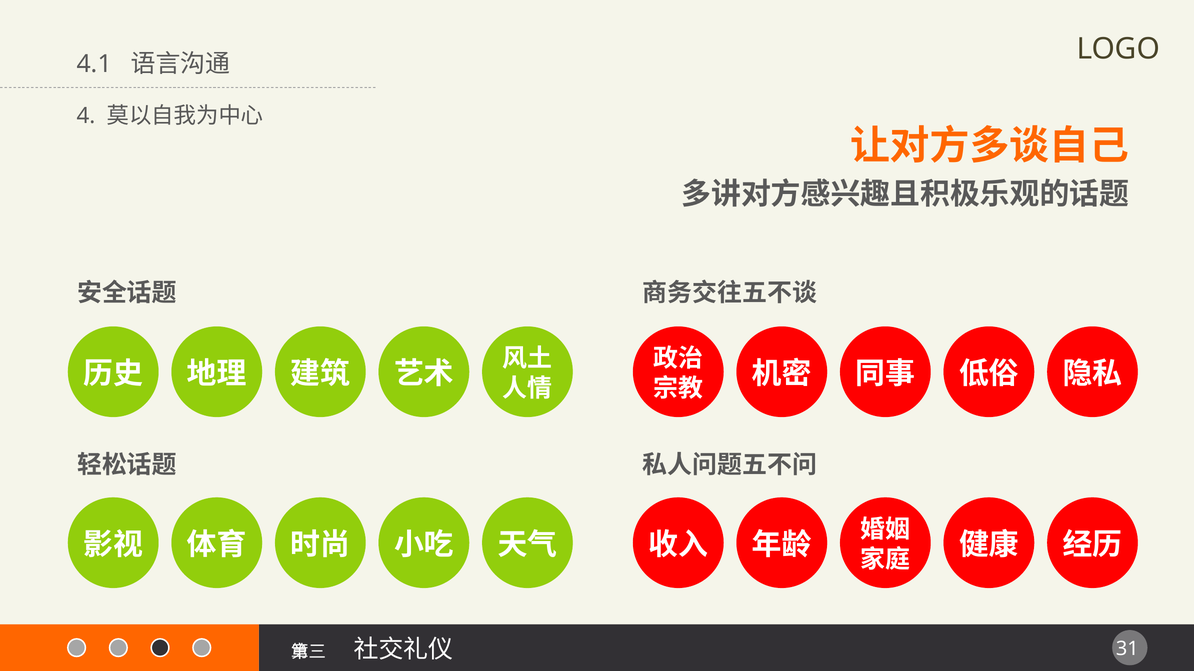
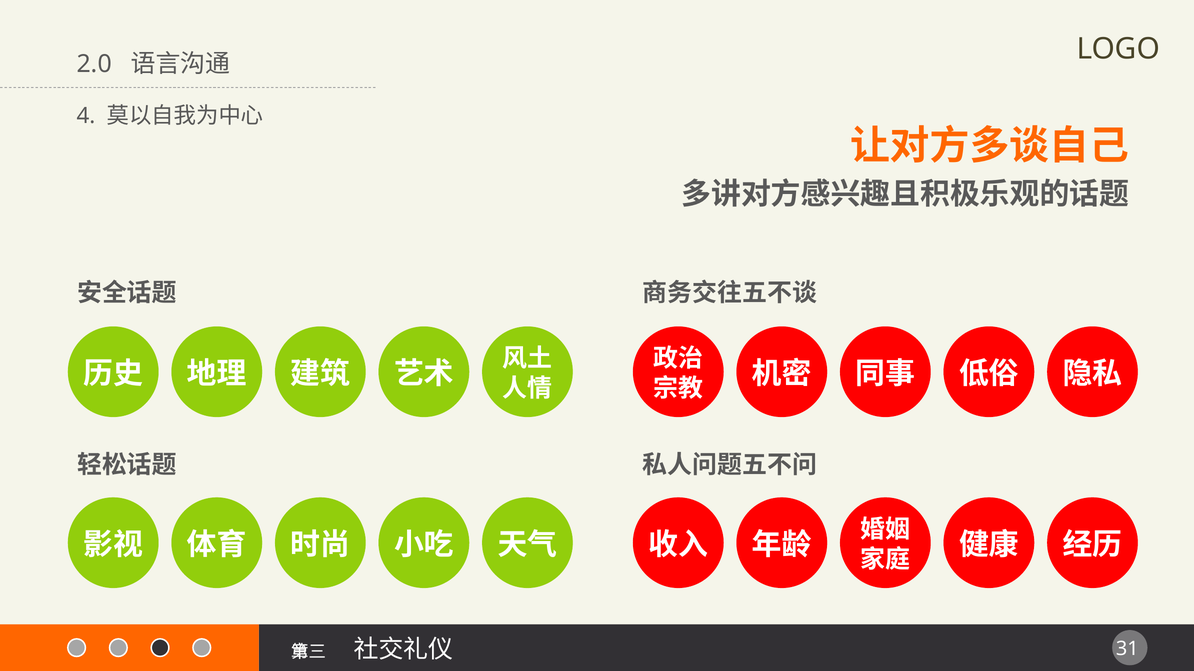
4.1: 4.1 -> 2.0 (94, 64)
